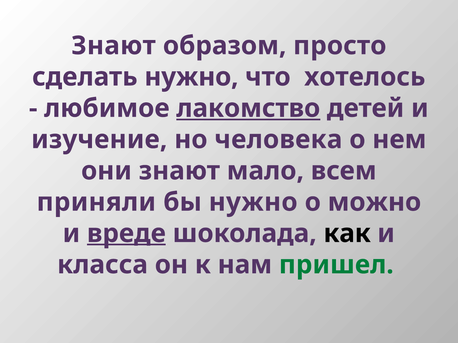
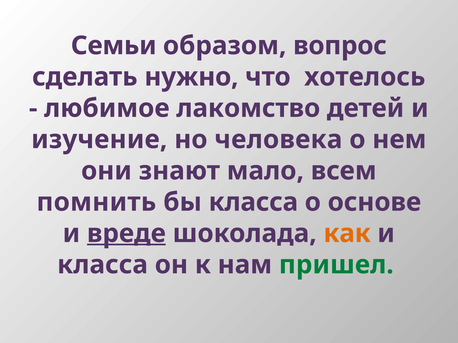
Знают: Знают -> Семьи (114, 46)
просто: просто -> вопрос (340, 46)
лакомство underline: present -> none (248, 108)
приняли: приняли -> помнить (96, 202)
бы нужно: нужно -> класса (253, 202)
можно: можно -> основе (374, 202)
как colour: black -> orange (347, 234)
